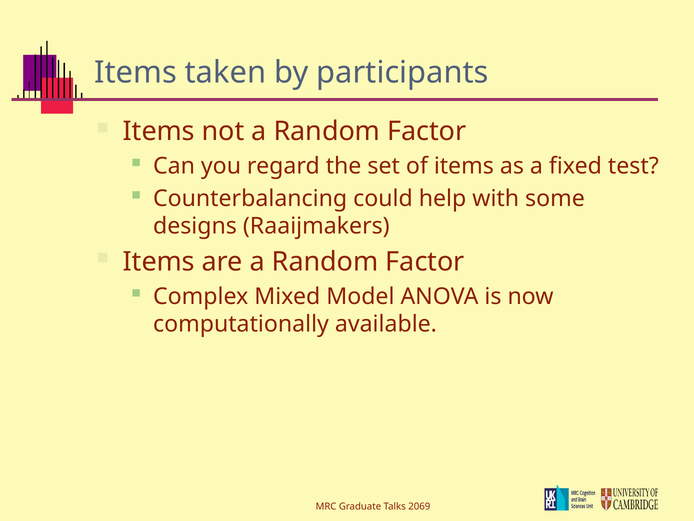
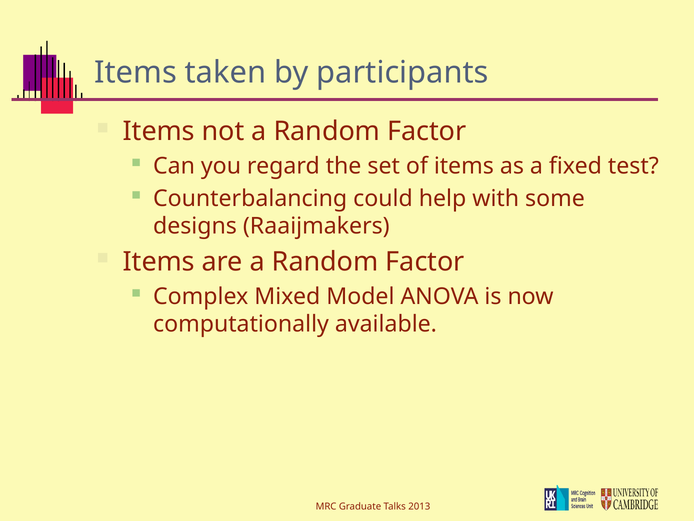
2069: 2069 -> 2013 (419, 506)
